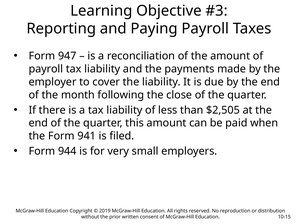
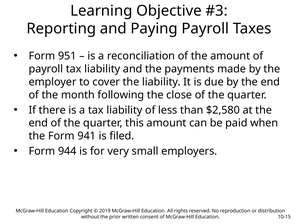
947: 947 -> 951 (67, 56)
$2,505: $2,505 -> $2,580 (223, 110)
